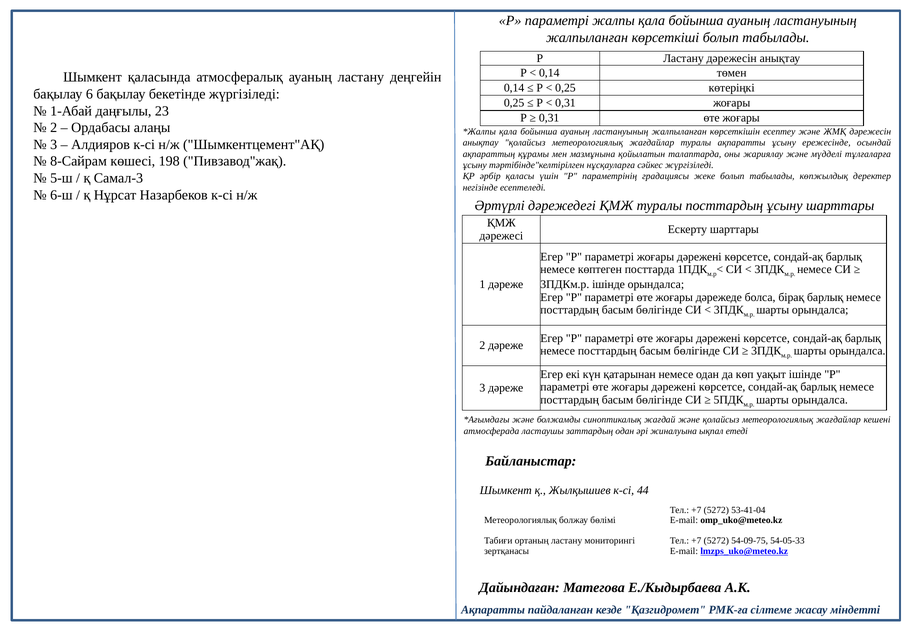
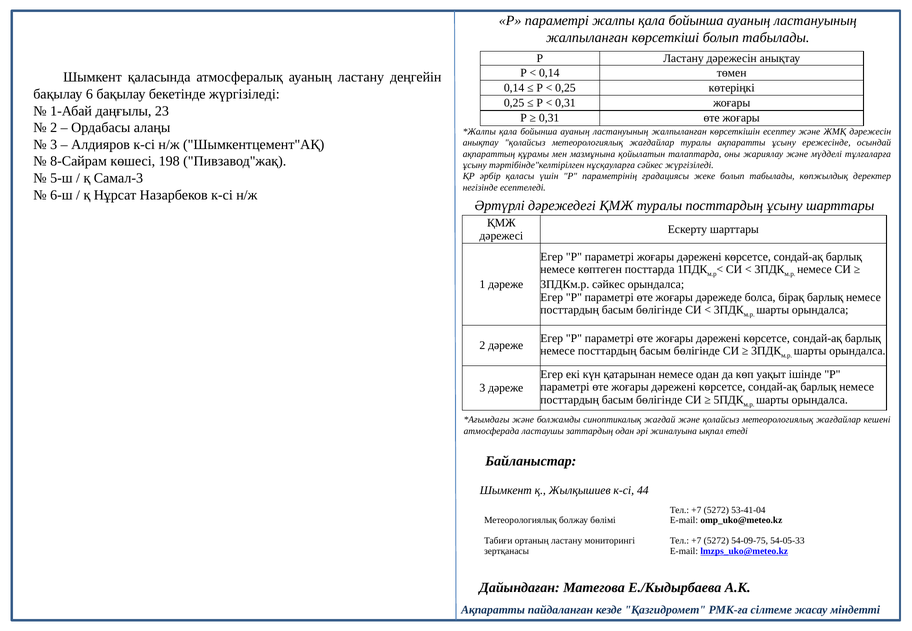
3ПДКм.р ішінде: ішінде -> сәйкес (608, 284)
